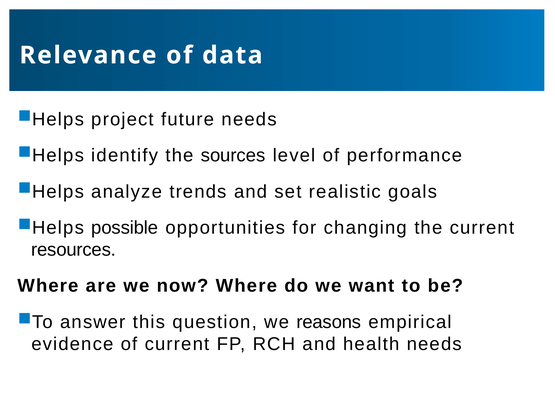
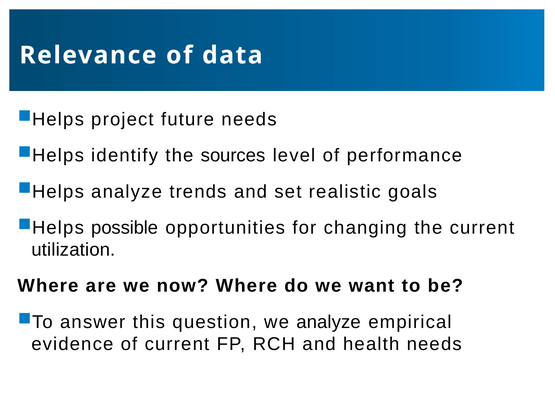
resources: resources -> utilization (73, 250)
we reasons: reasons -> analyze (329, 322)
